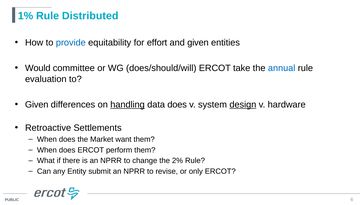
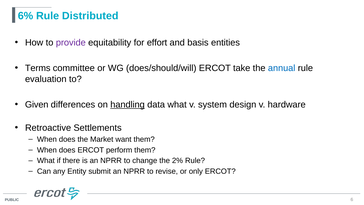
1%: 1% -> 6% (26, 16)
provide colour: blue -> purple (71, 43)
and given: given -> basis (198, 43)
Would: Would -> Terms (38, 68)
data does: does -> what (177, 104)
design underline: present -> none (243, 104)
